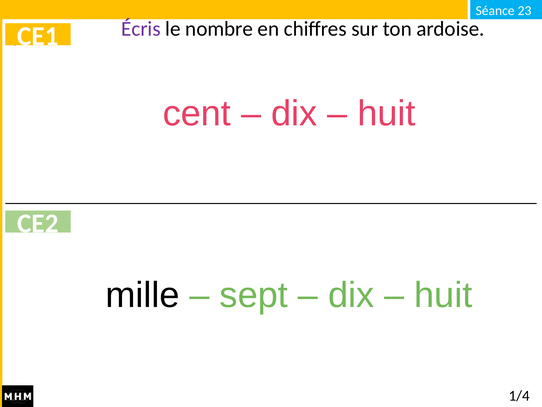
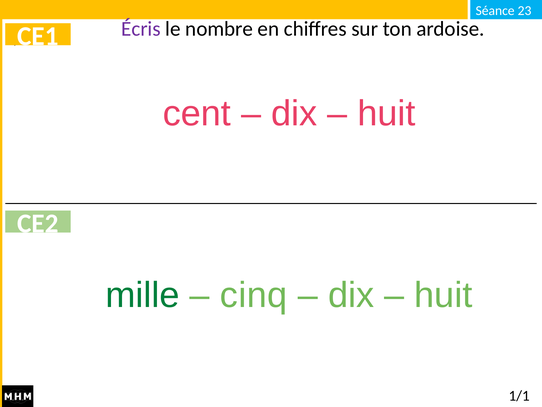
mille colour: black -> green (143, 295)
sept: sept -> cinq (254, 295)
1/4: 1/4 -> 1/1 (519, 395)
